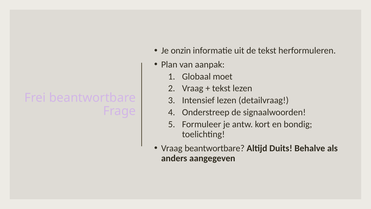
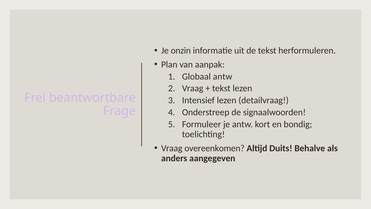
Globaal moet: moet -> antw (223, 76)
Vraag beantwortbare: beantwortbare -> overeenkomen (215, 148)
